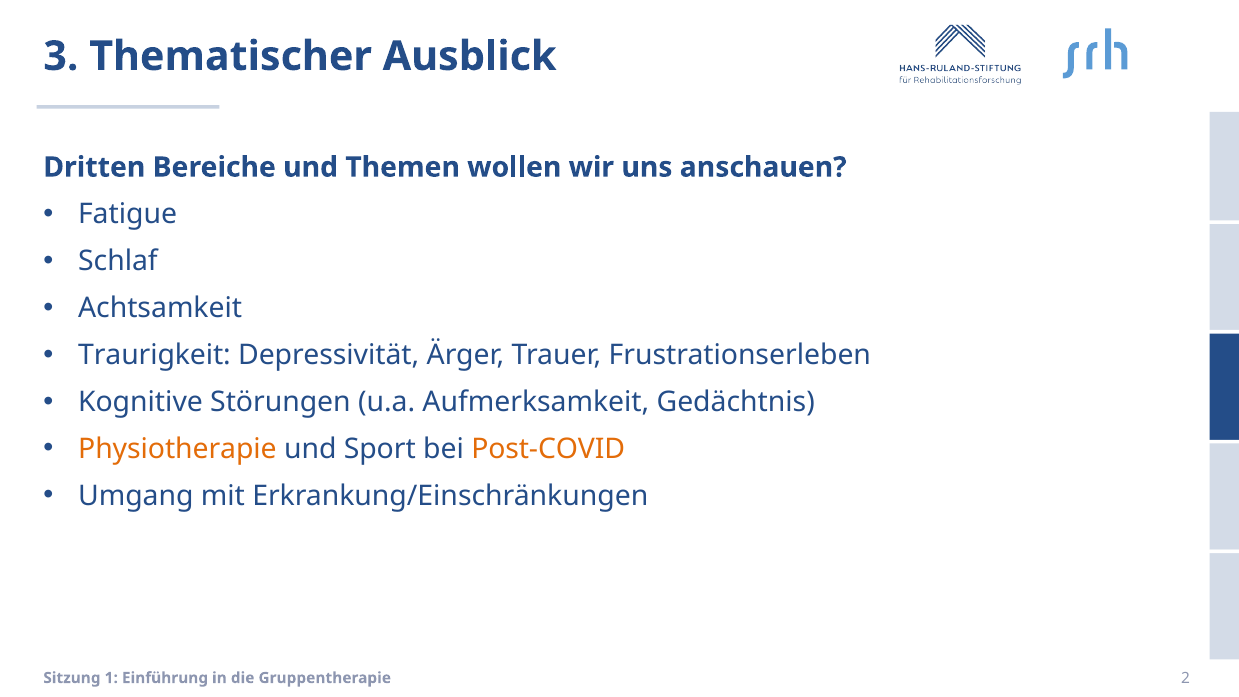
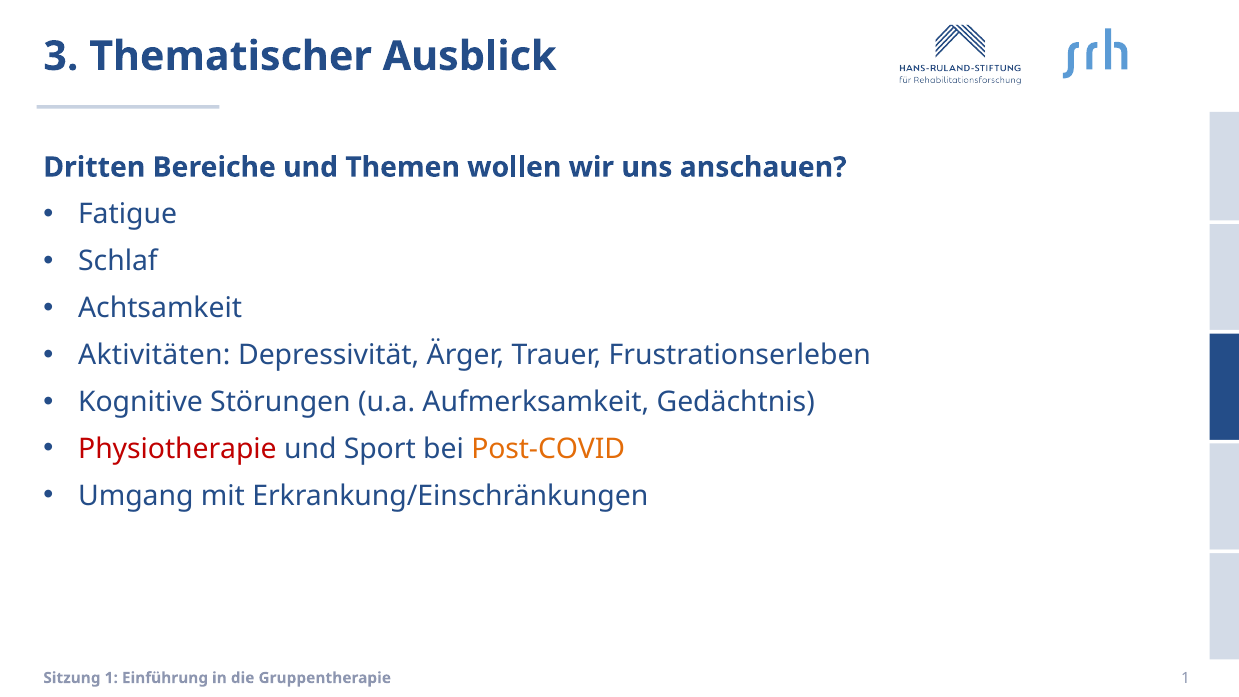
Traurigkeit: Traurigkeit -> Aktivitäten (154, 355)
Physiotherapie colour: orange -> red (177, 449)
Gruppentherapie 2: 2 -> 1 (1186, 678)
